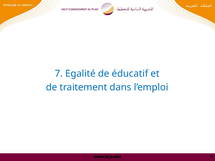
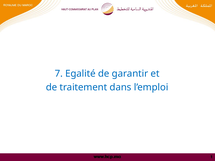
éducatif: éducatif -> garantir (130, 74)
